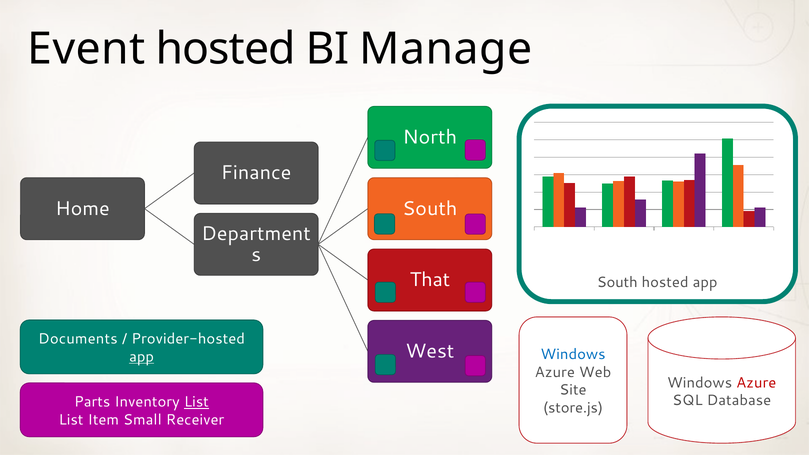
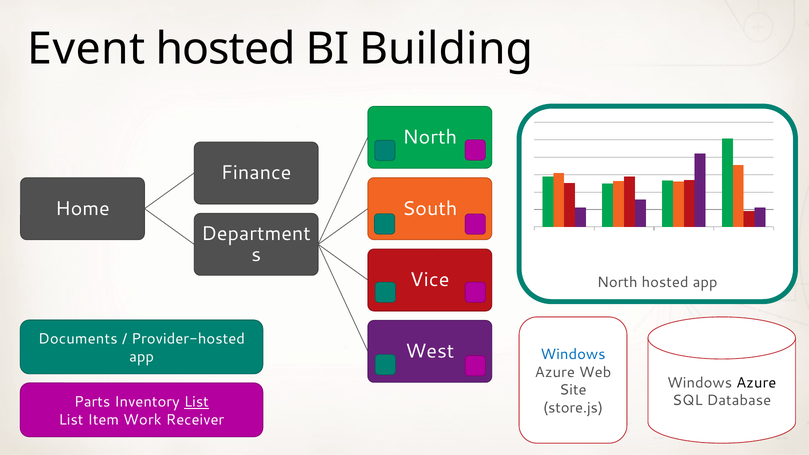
Manage: Manage -> Building (446, 49)
That: That -> Vice (430, 280)
South: South -> North (617, 282)
app underline: present -> none (142, 357)
Azure colour: red -> black (756, 383)
Small: Small -> Work (142, 420)
